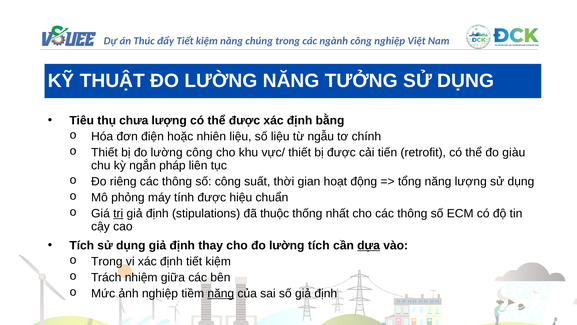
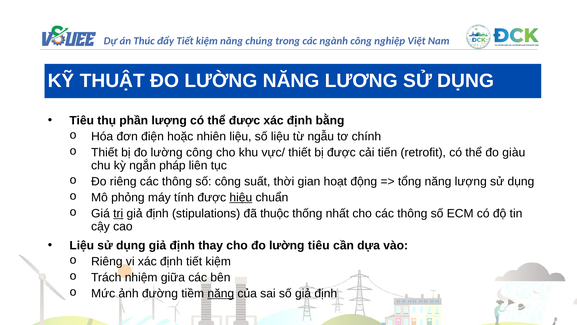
TƯỞNG: TƯỞNG -> LƯƠNG (361, 81)
chưa: chưa -> phần (134, 120)
hiệu underline: none -> present (241, 197)
Tích: Tích -> Liệu (82, 245)
lường tích: tích -> tiêu (319, 245)
dựa underline: present -> none (369, 245)
Trong: Trong -> Riêng (107, 261)
ảnh nghiệp: nghiệp -> đường (160, 293)
